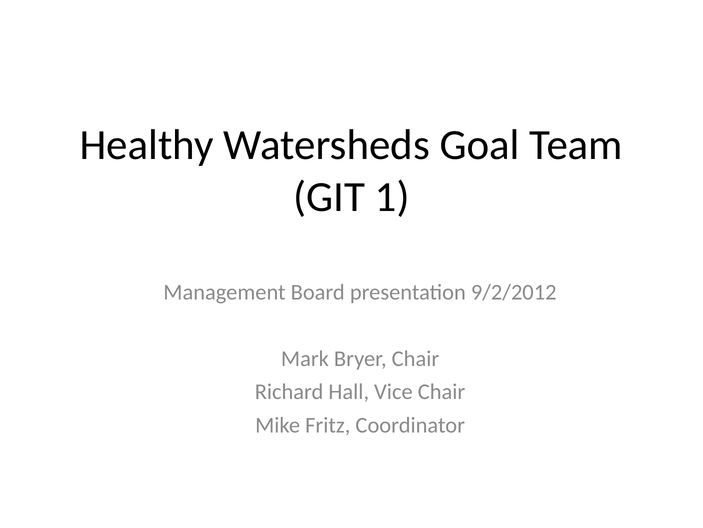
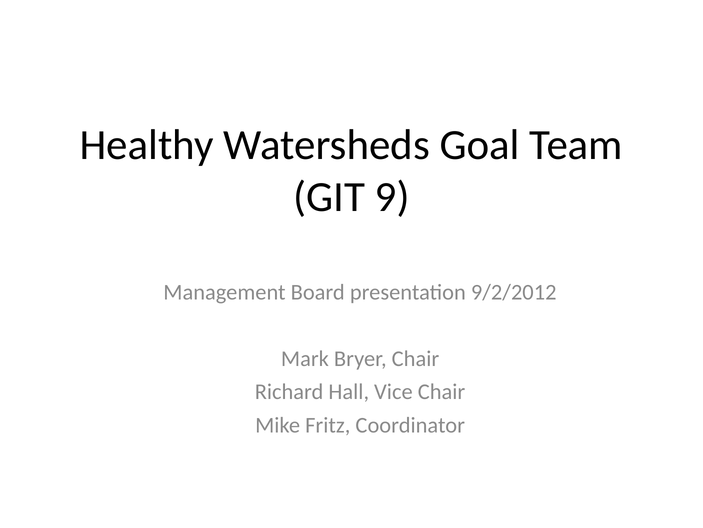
1: 1 -> 9 (392, 197)
